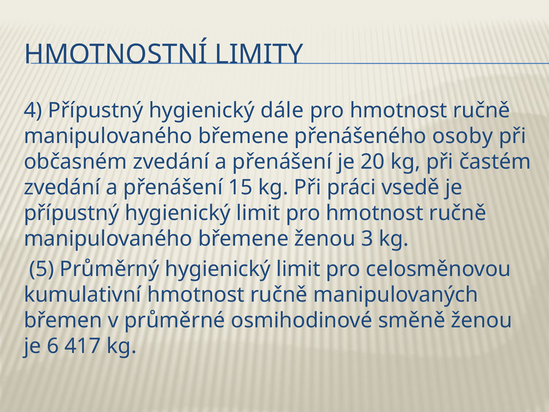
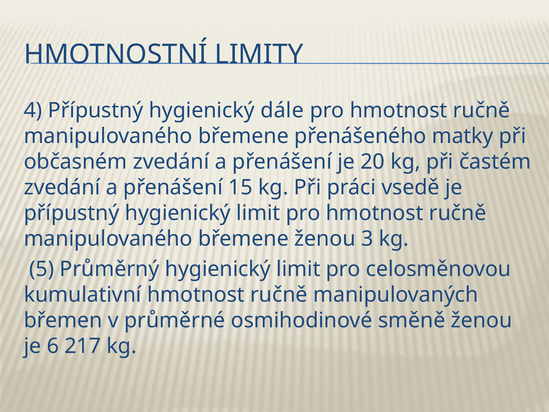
osoby: osoby -> matky (463, 136)
417: 417 -> 217 (83, 346)
